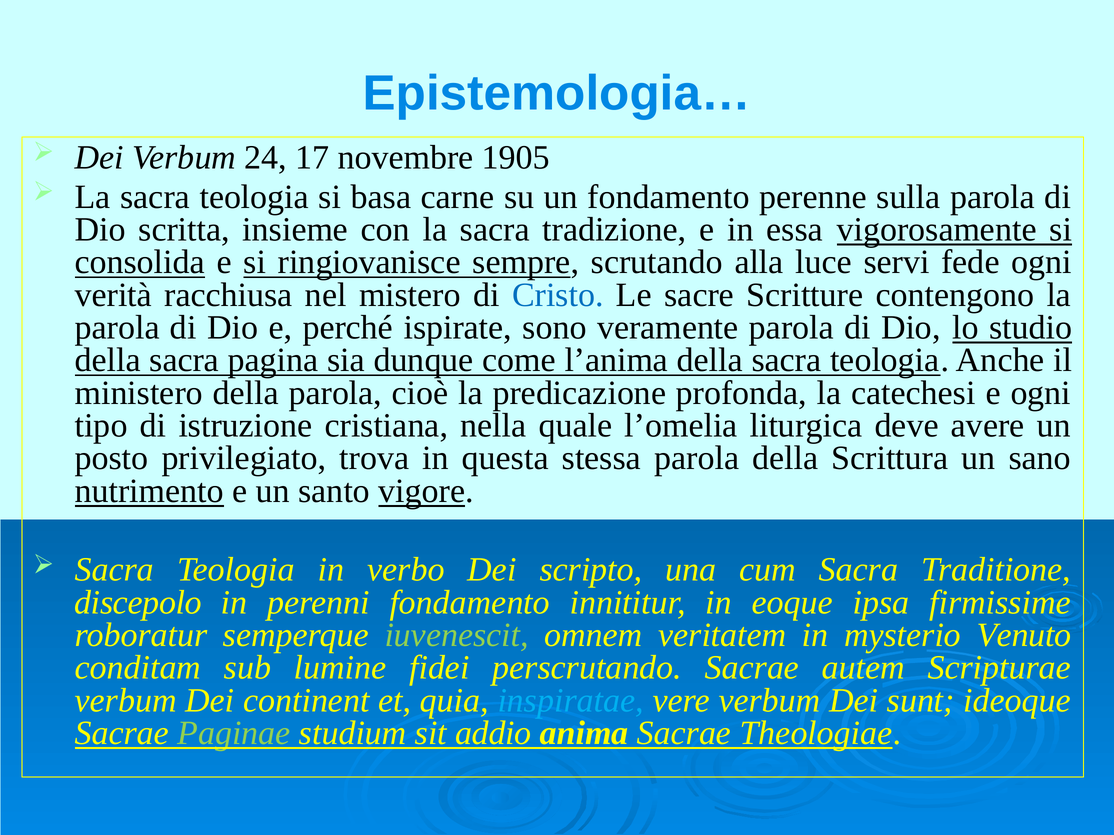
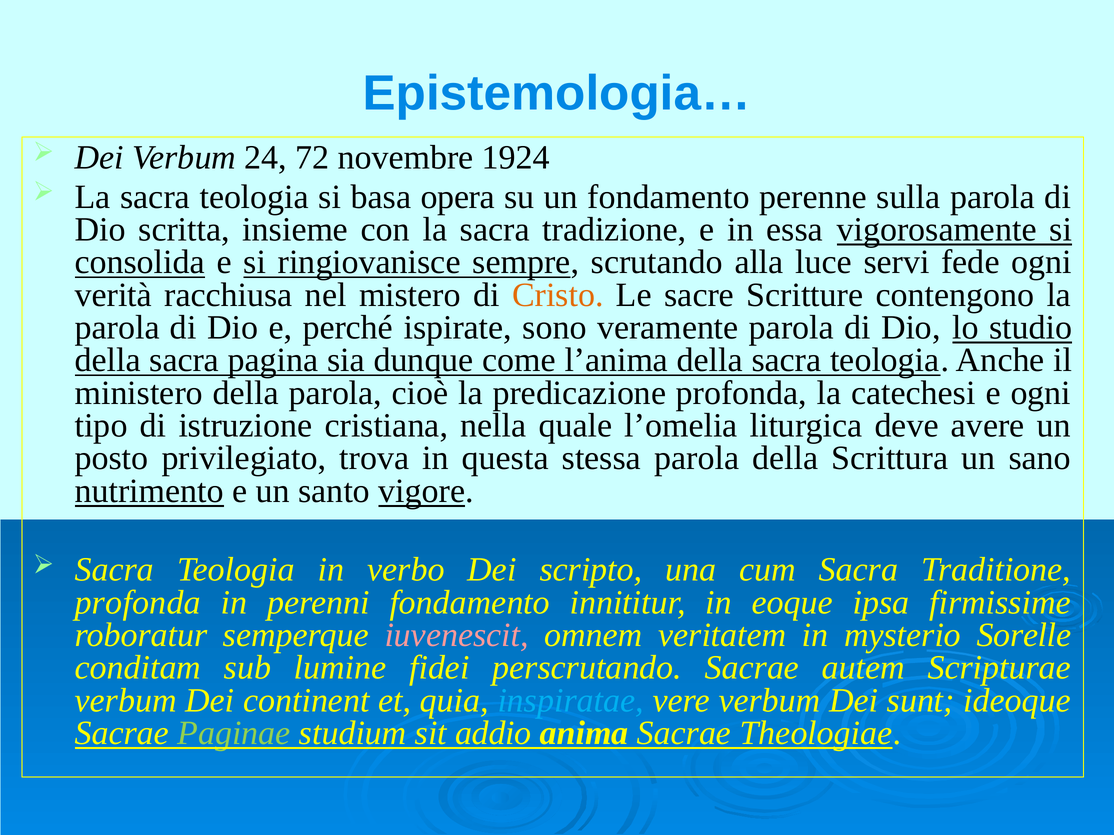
17: 17 -> 72 (312, 158)
1905: 1905 -> 1924 (516, 158)
carne: carne -> opera (458, 197)
Cristo colour: blue -> orange (558, 295)
discepolo: discepolo -> profonda (138, 603)
iuvenescit colour: light green -> pink (457, 635)
Venuto: Venuto -> Sorelle (1024, 635)
